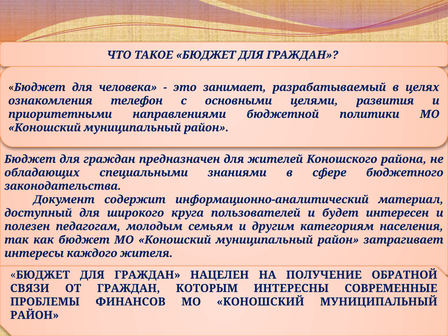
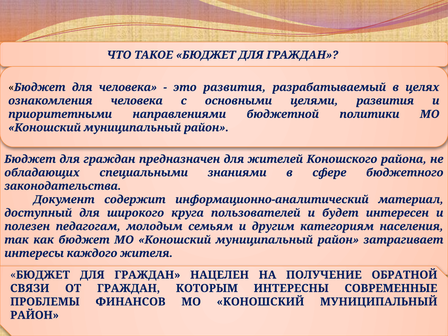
это занимает: занимает -> развития (235, 87)
ознакомления телефон: телефон -> человека (137, 101)
